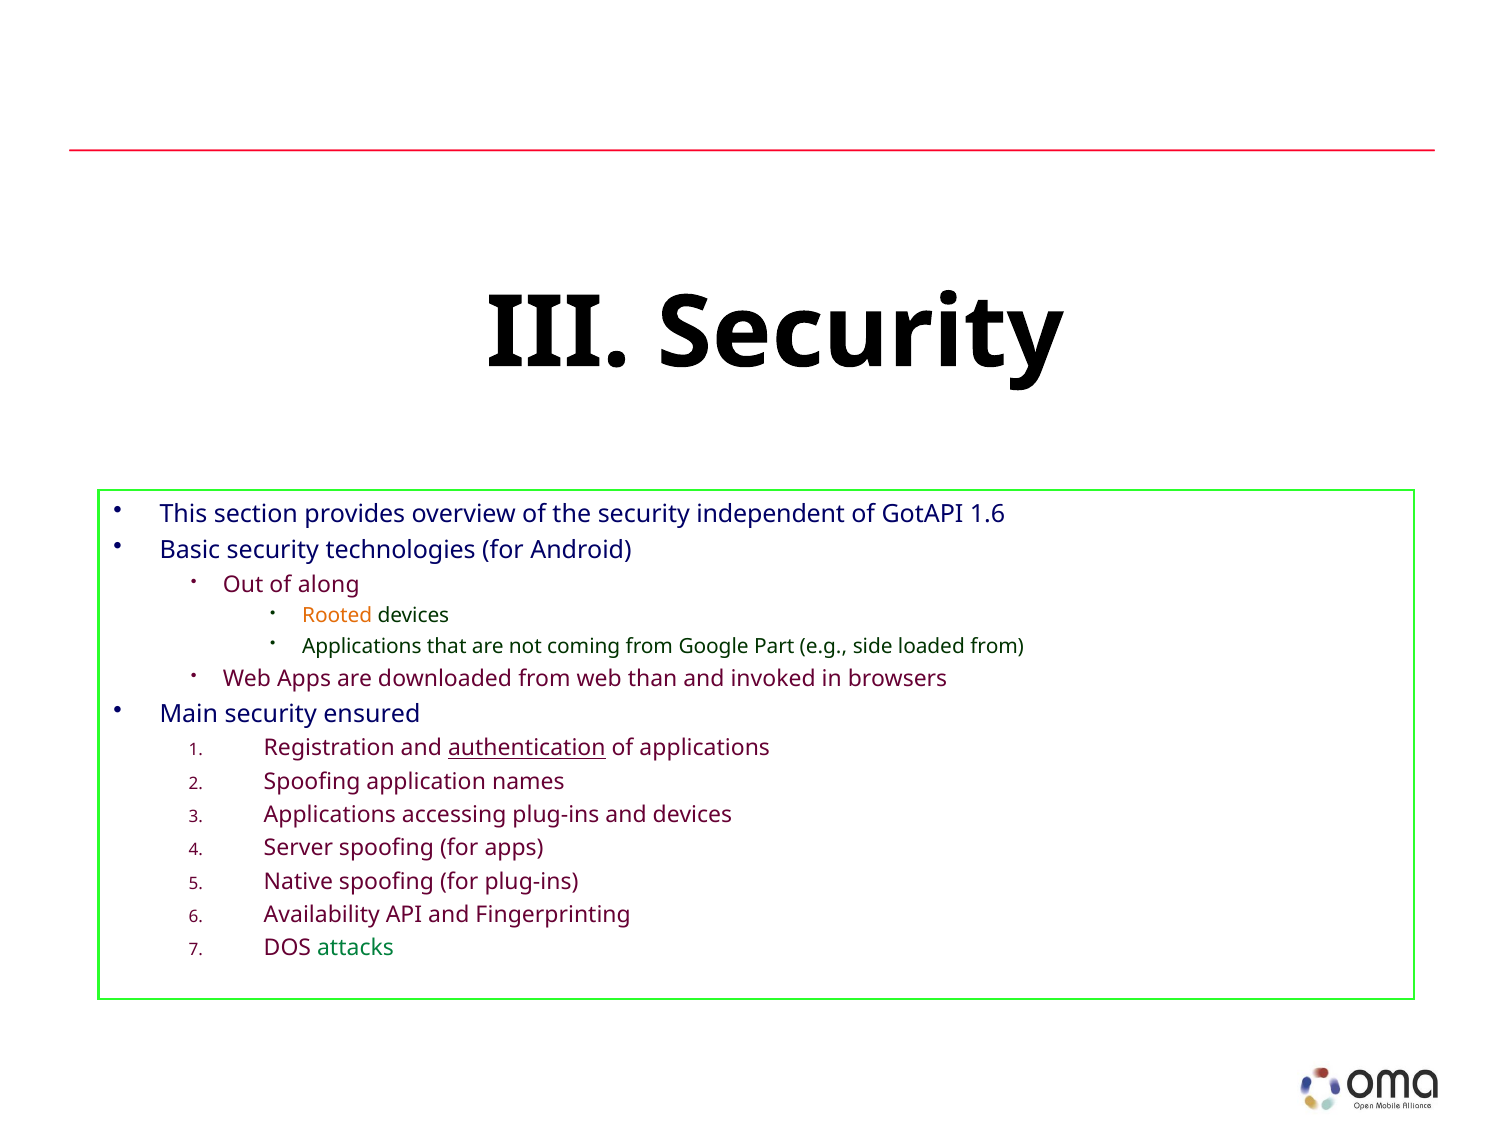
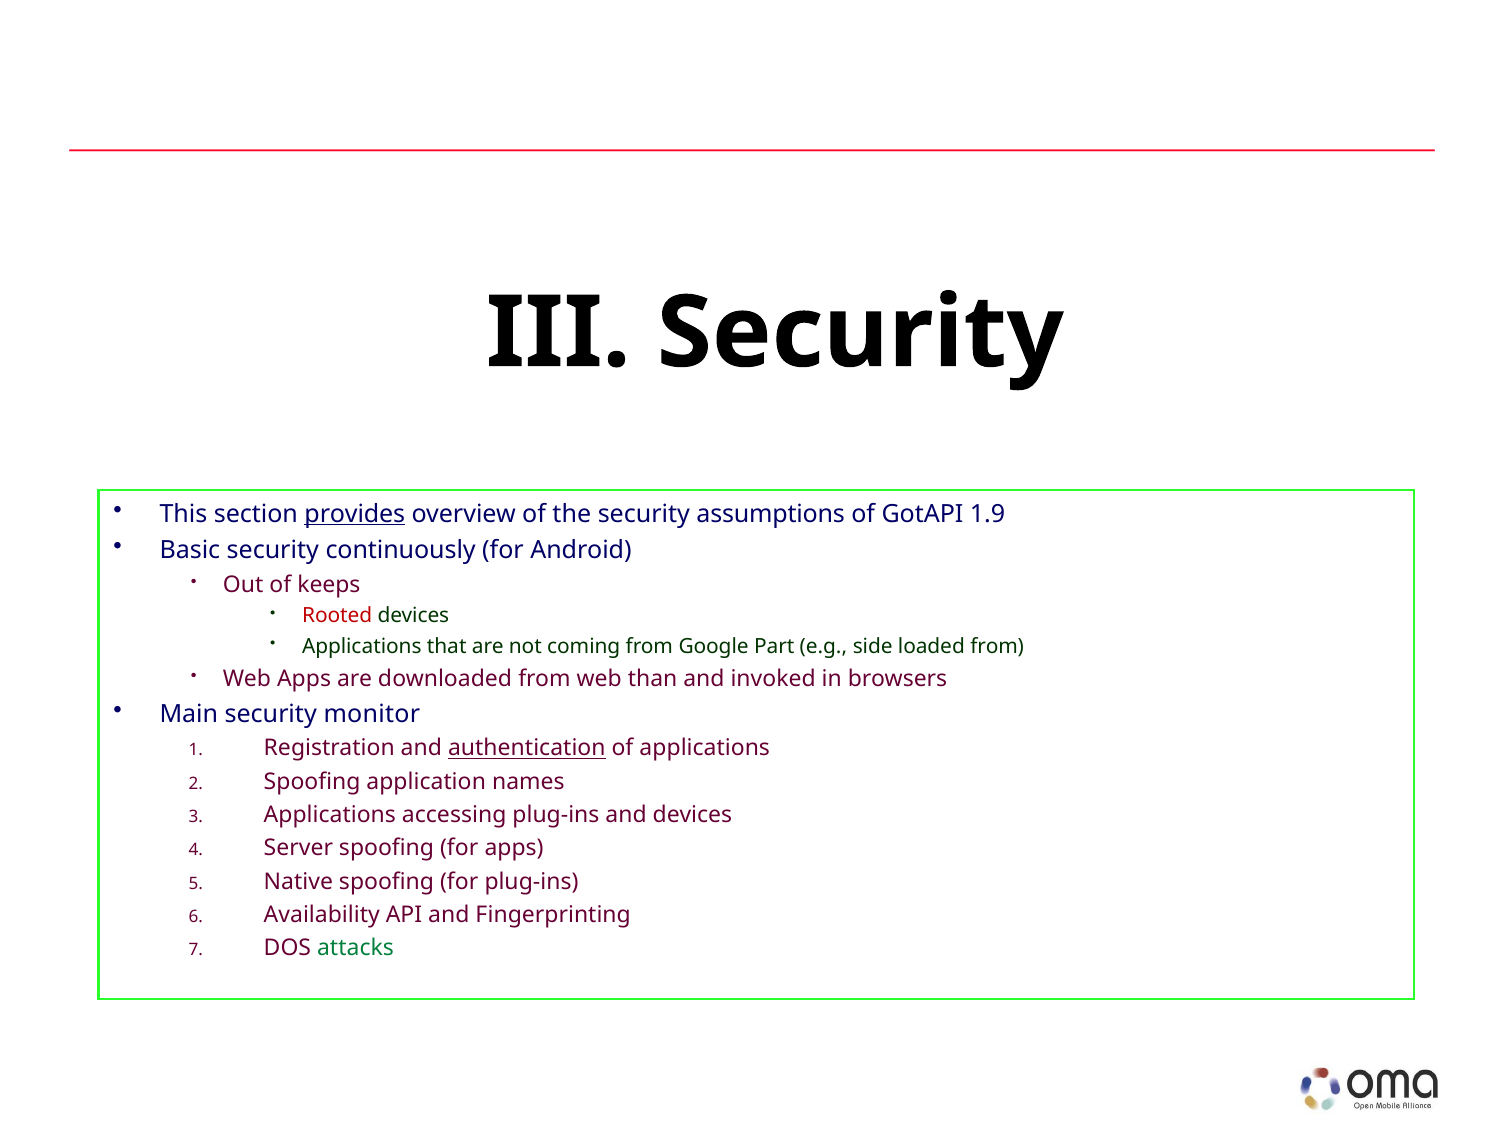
provides underline: none -> present (355, 514)
independent: independent -> assumptions (771, 514)
1.6: 1.6 -> 1.9 (988, 514)
technologies: technologies -> continuously (401, 550)
along: along -> keeps (329, 585)
Rooted colour: orange -> red (337, 616)
ensured: ensured -> monitor (372, 714)
